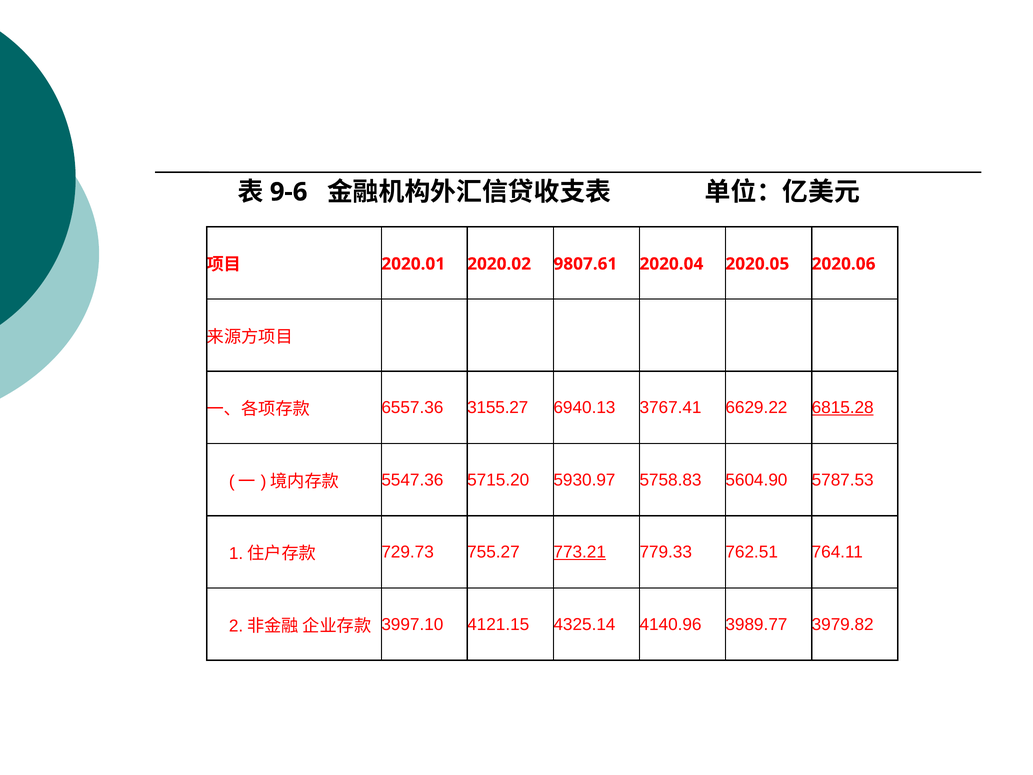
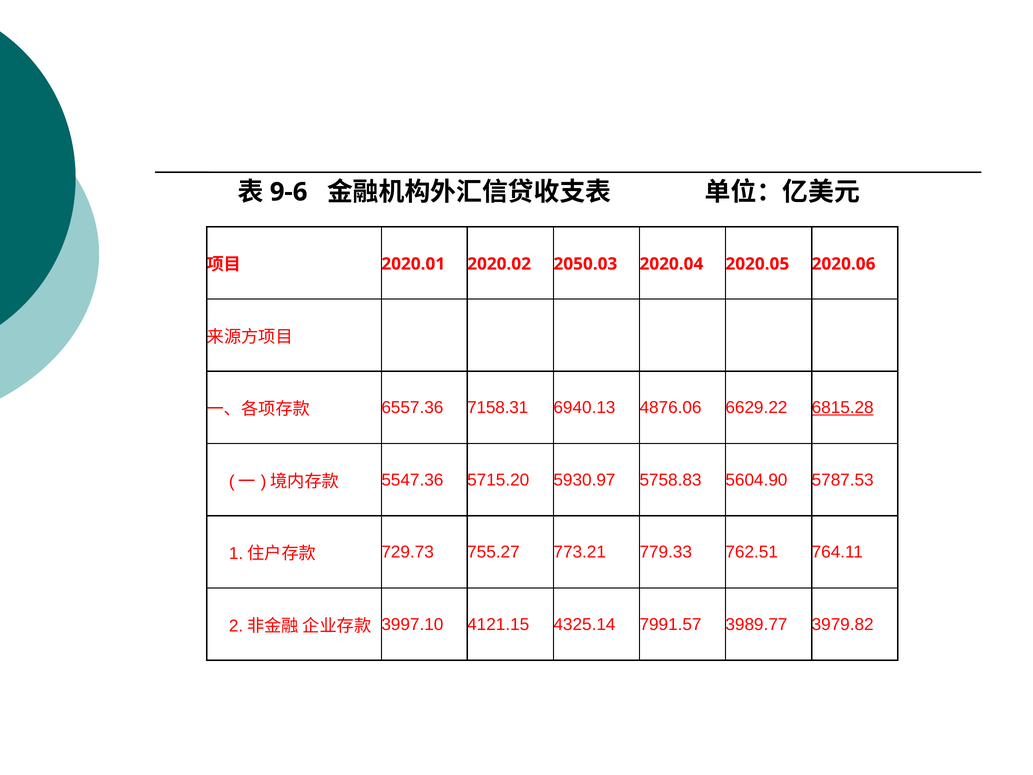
9807.61: 9807.61 -> 2050.03 (585, 264)
3155.27: 3155.27 -> 7158.31 (498, 408)
3767.41: 3767.41 -> 4876.06 (671, 408)
773.21 underline: present -> none (580, 552)
4140.96: 4140.96 -> 7991.57 (671, 624)
